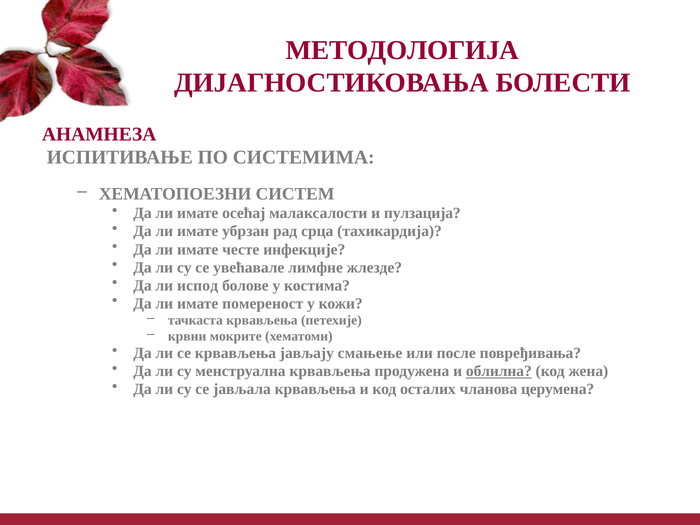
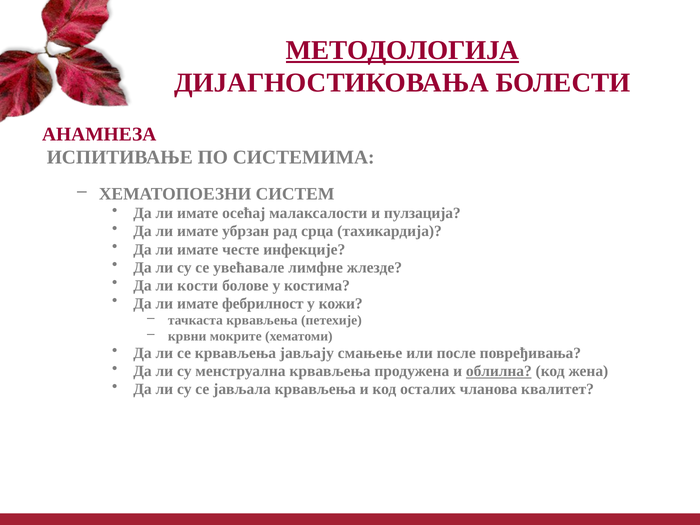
МЕТОДОЛОГИЈА underline: none -> present (403, 50)
испод: испод -> кости (198, 285)
помереност: помереност -> фебрилност (263, 304)
церумена: церумена -> квалитет (558, 389)
